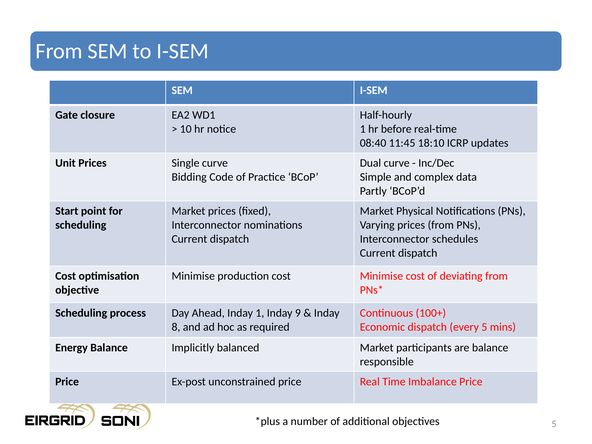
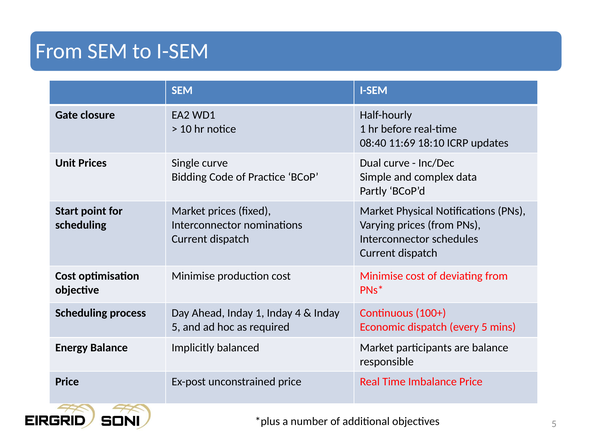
11:45: 11:45 -> 11:69 (402, 143)
9: 9 -> 4 (298, 313)
8: 8 -> 5 (176, 327)
